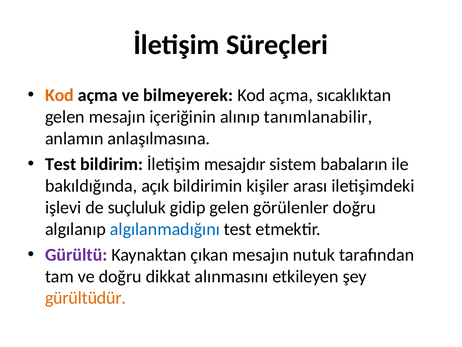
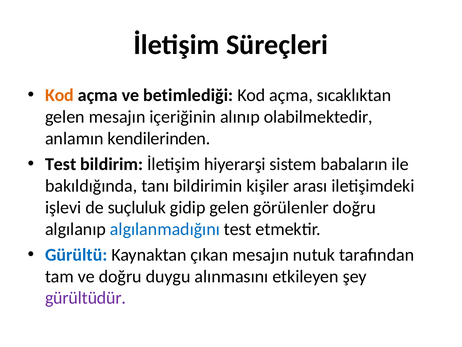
bilmeyerek: bilmeyerek -> betimlediği (188, 95)
tanımlanabilir: tanımlanabilir -> olabilmektedir (318, 117)
anlaşılmasına: anlaşılmasına -> kendilerinden (159, 138)
mesajdır: mesajdır -> hiyerarşi (235, 164)
açık: açık -> tanı (155, 186)
Gürültü colour: purple -> blue (76, 254)
dikkat: dikkat -> duygu (168, 276)
gürültüdür colour: orange -> purple (86, 298)
